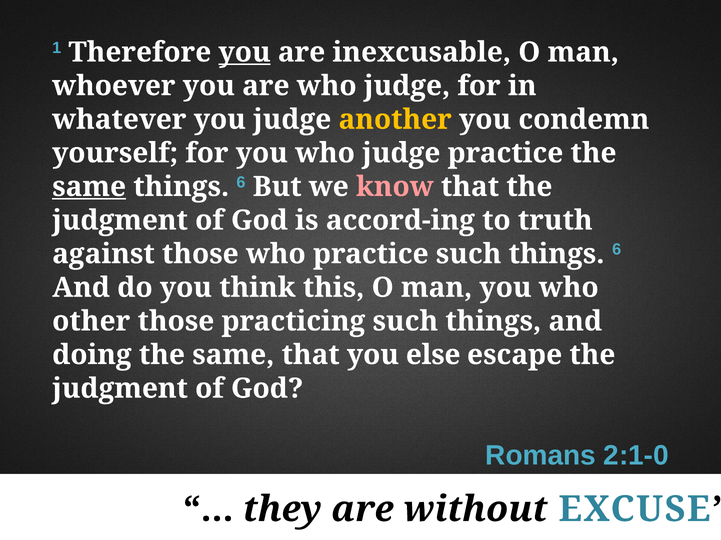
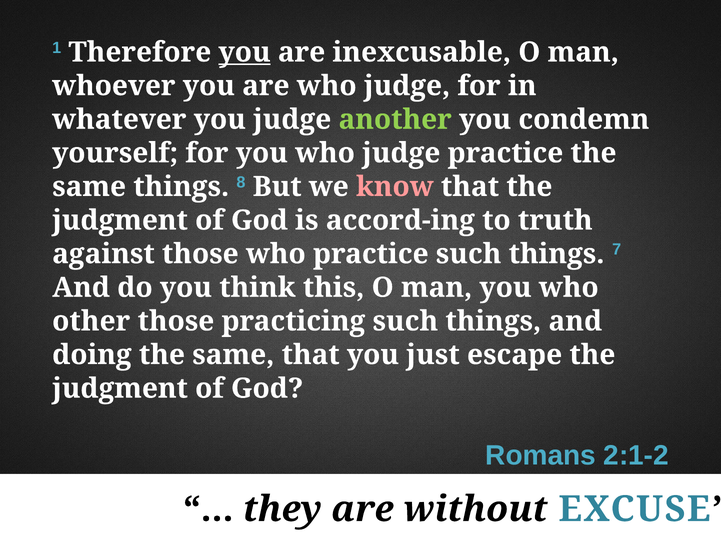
another colour: yellow -> light green (395, 120)
same underline: present -> none (89, 187)
6: 6 -> 8 (241, 182)
such things 6: 6 -> 7 (617, 250)
else: else -> just (433, 355)
2:1-0: 2:1-0 -> 2:1-2 (636, 456)
